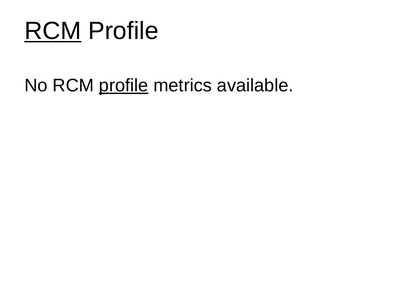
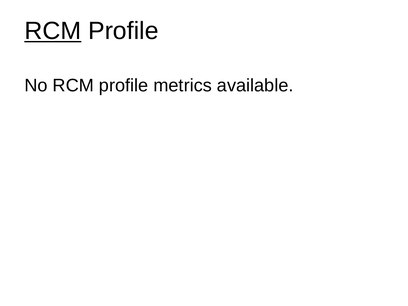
profile underline: present -> none (124, 86)
